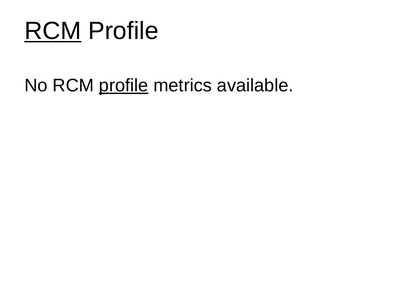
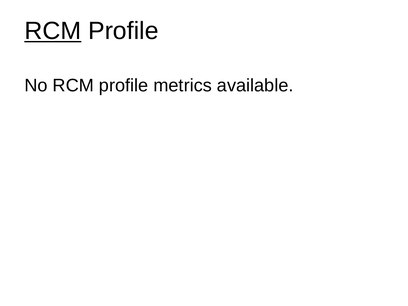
profile underline: present -> none (124, 86)
